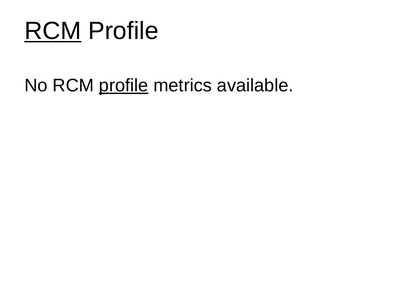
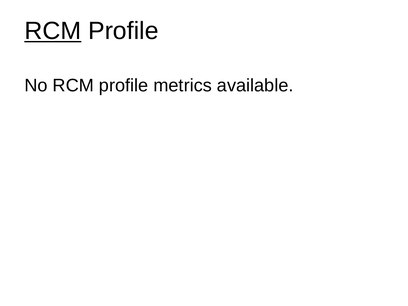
profile underline: present -> none (124, 86)
